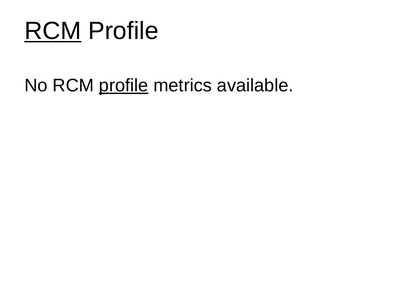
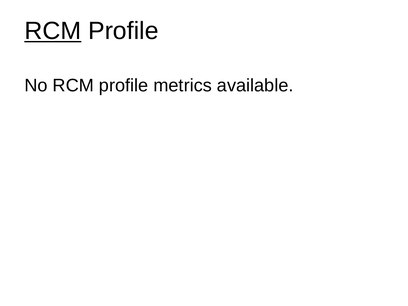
profile underline: present -> none (124, 86)
